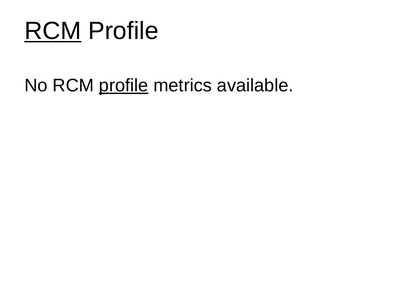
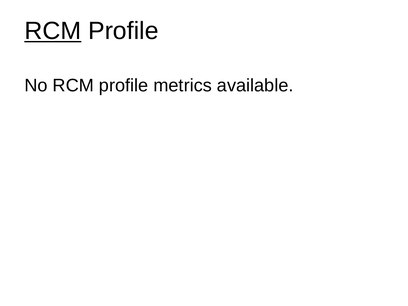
profile underline: present -> none (124, 86)
